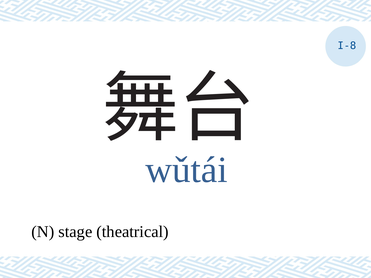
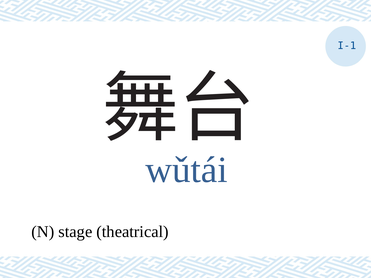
I-8: I-8 -> I-1 (347, 46)
